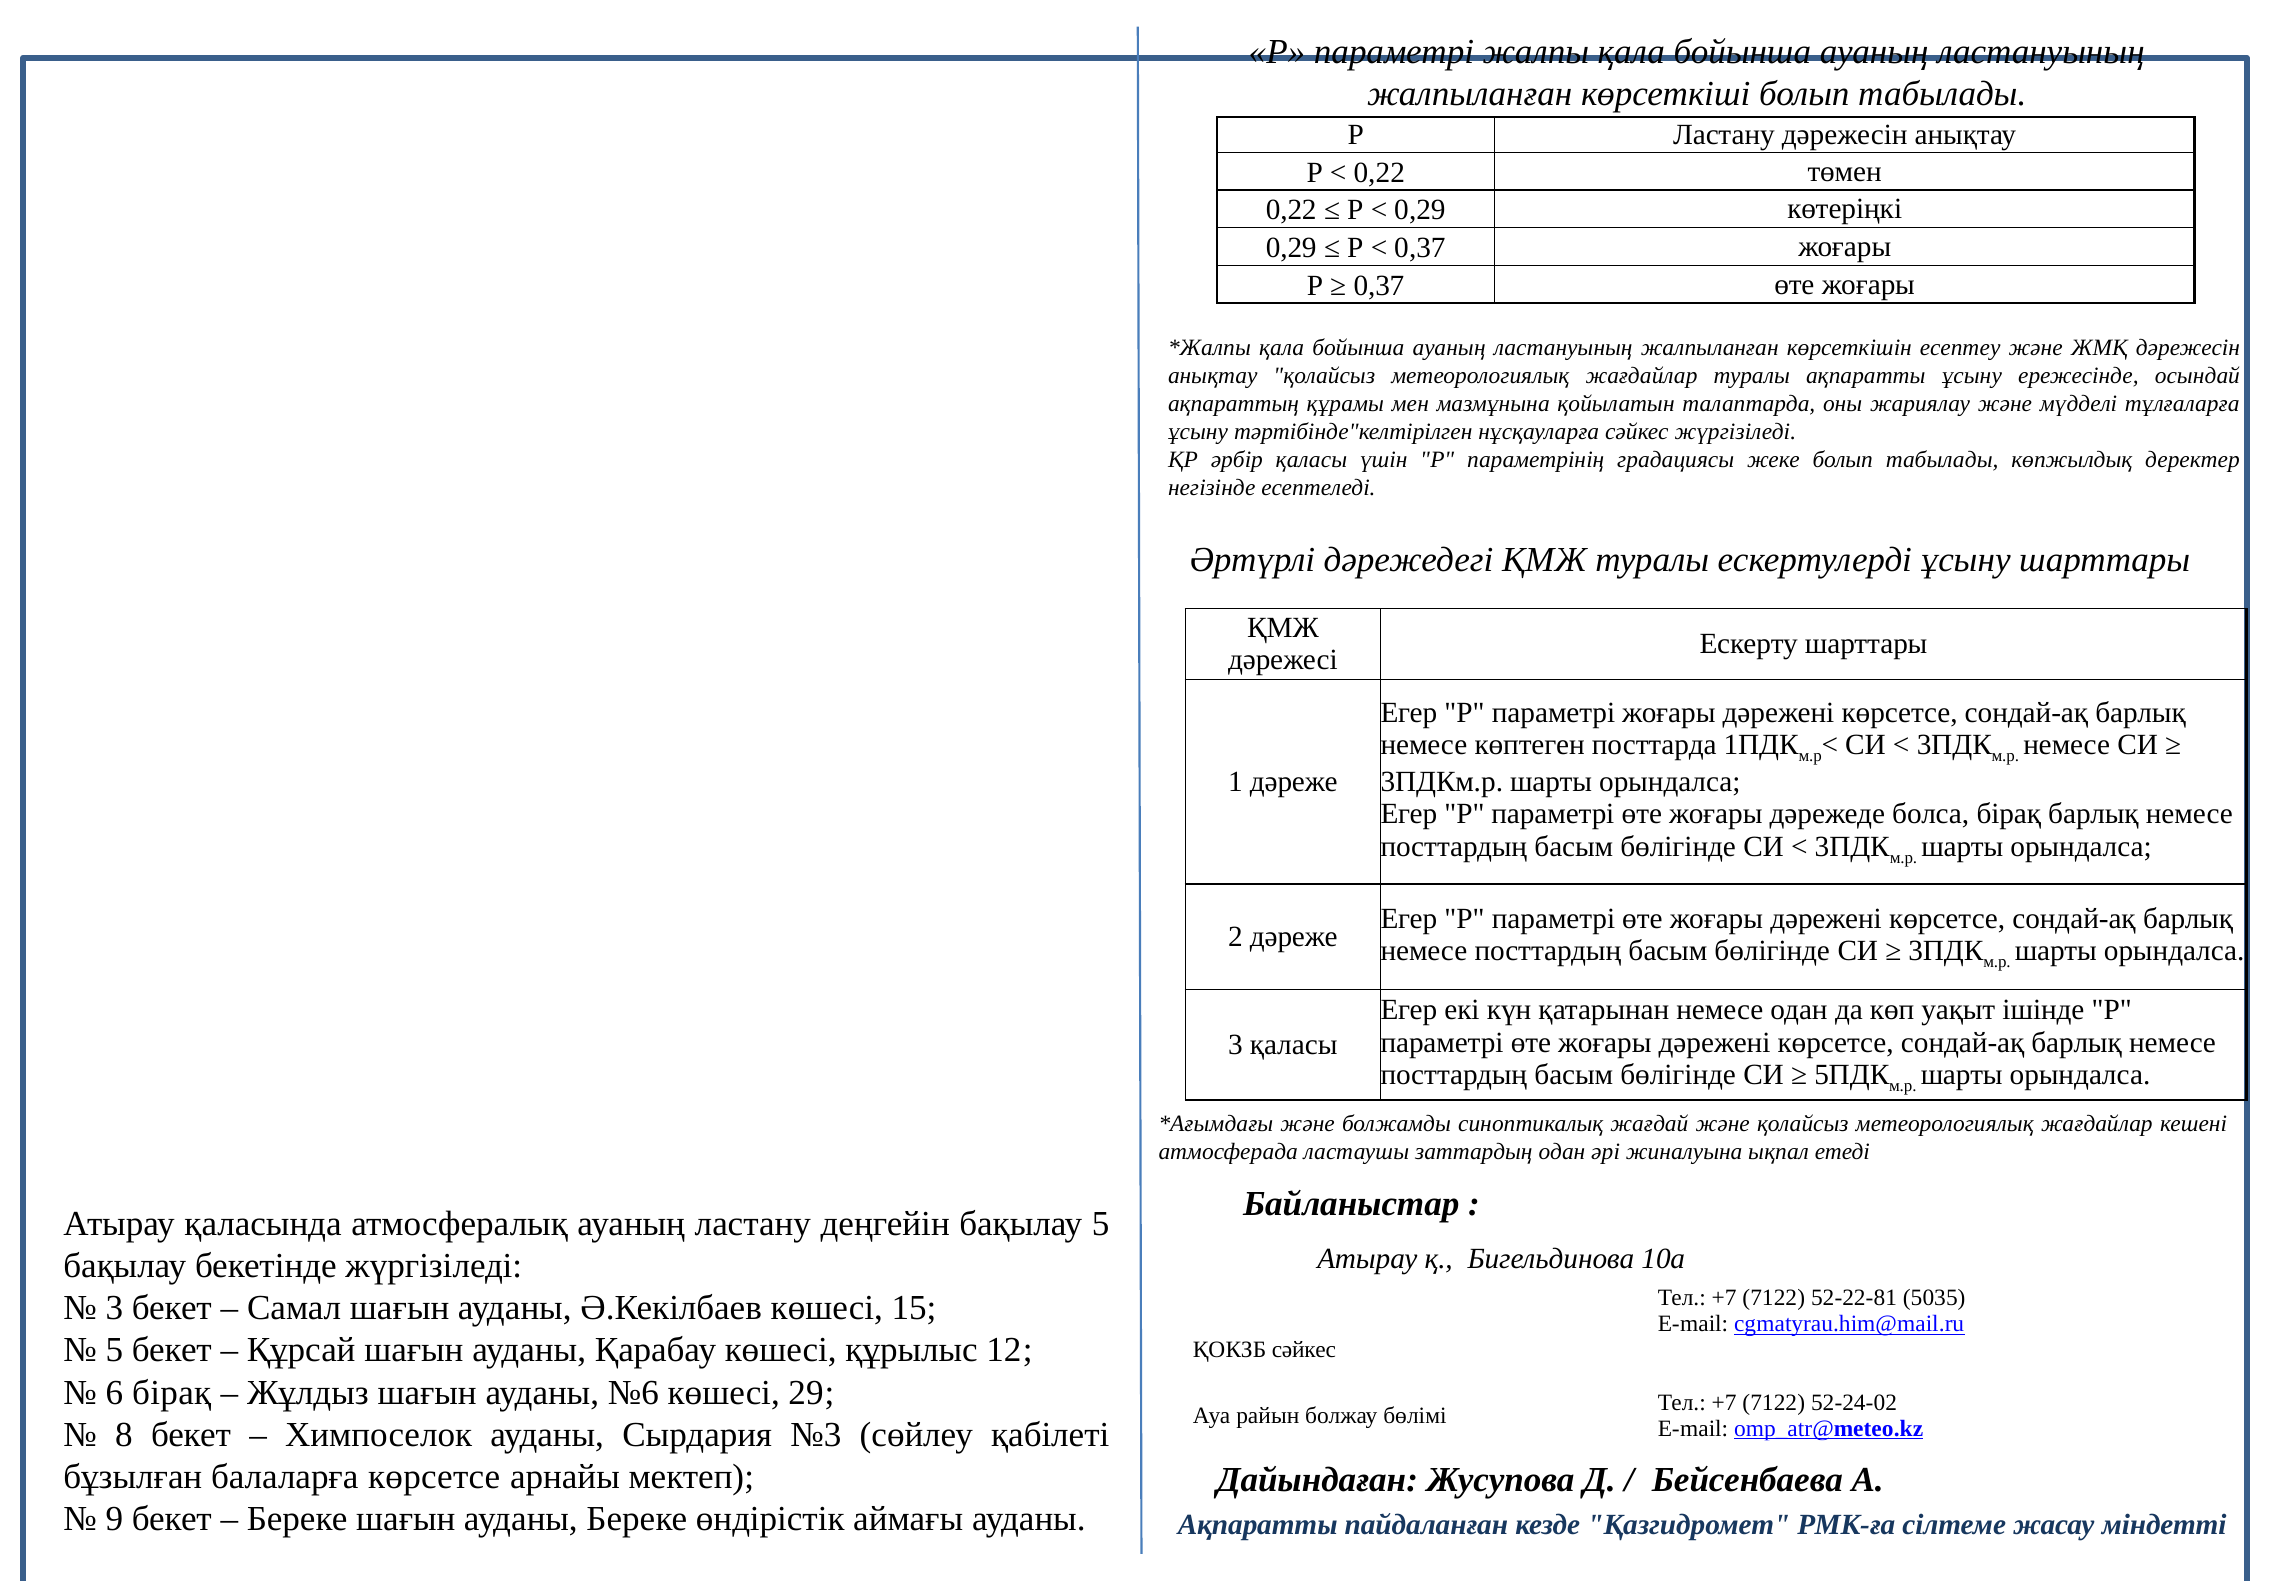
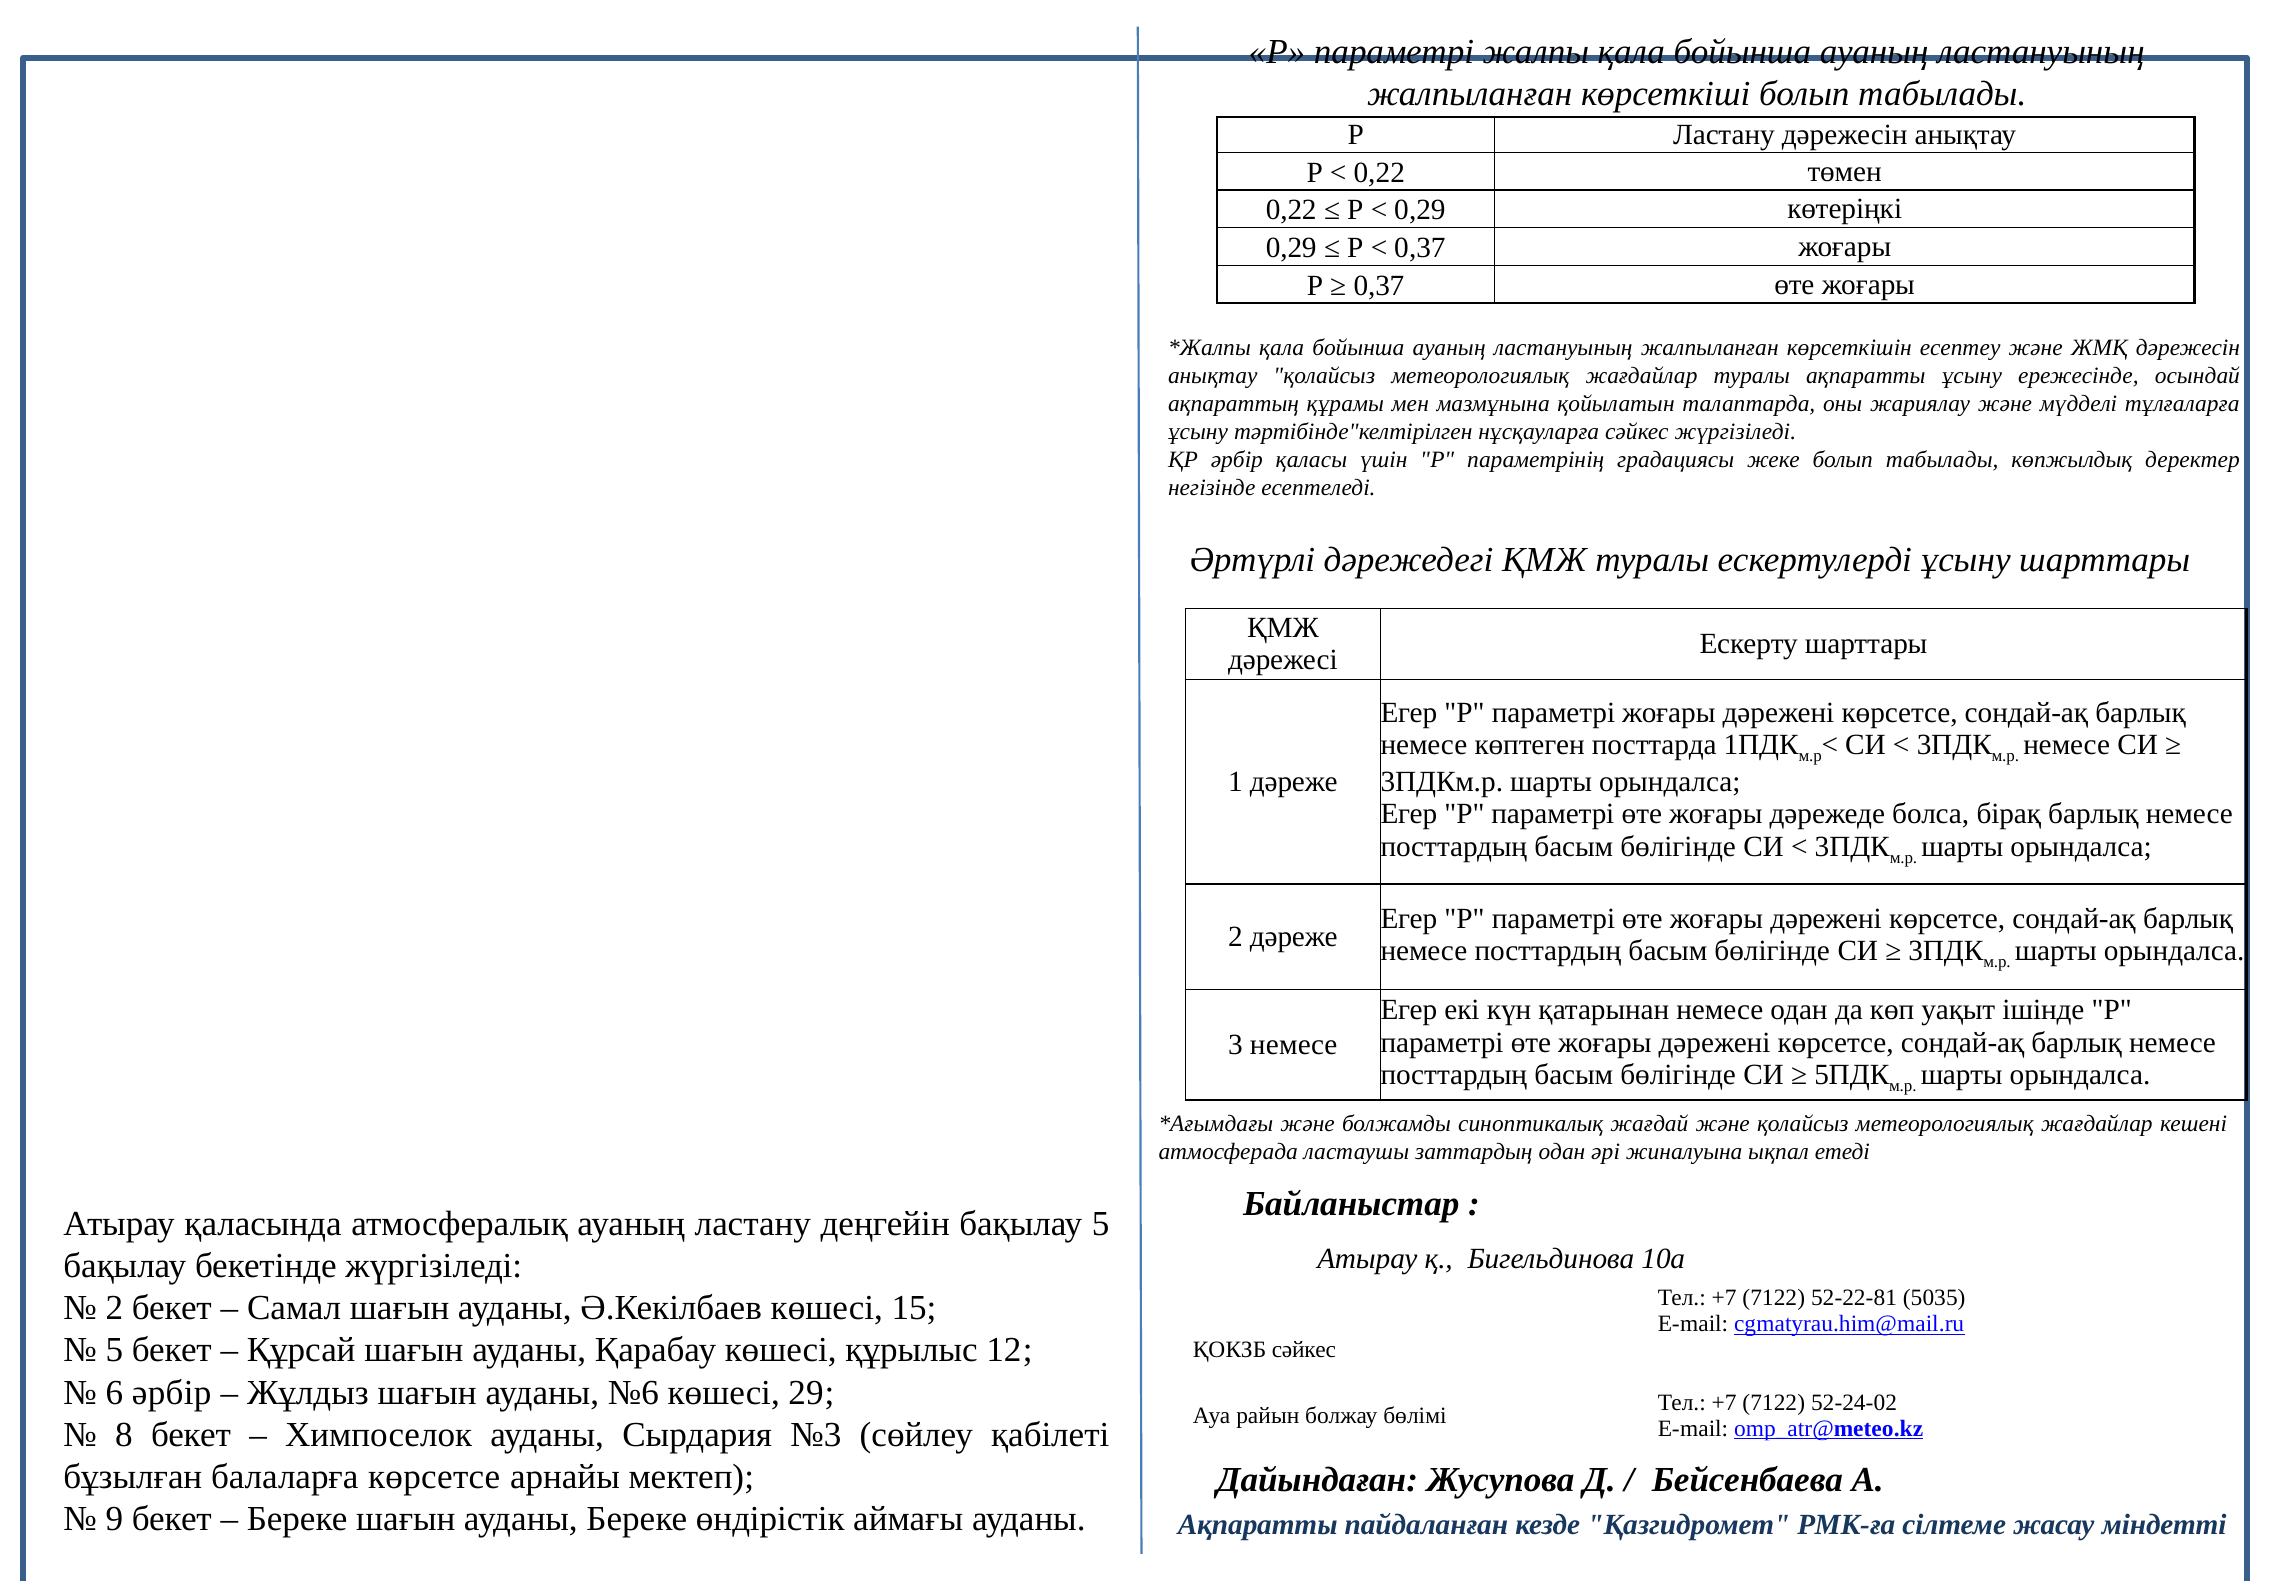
3 қаласы: қаласы -> немесе (1294, 1045)
3: 3 -> 2 (114, 1308)
6 бірақ: бірақ -> әрбір (172, 1392)
